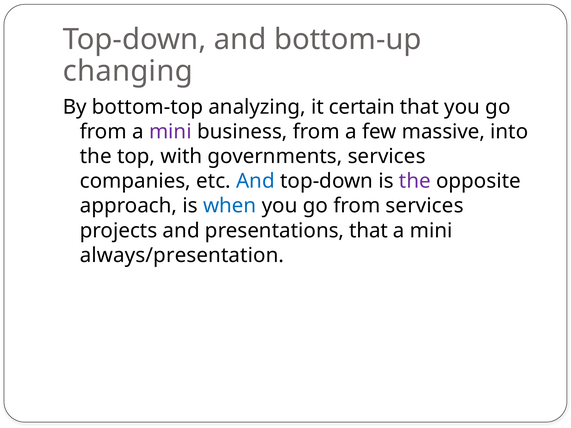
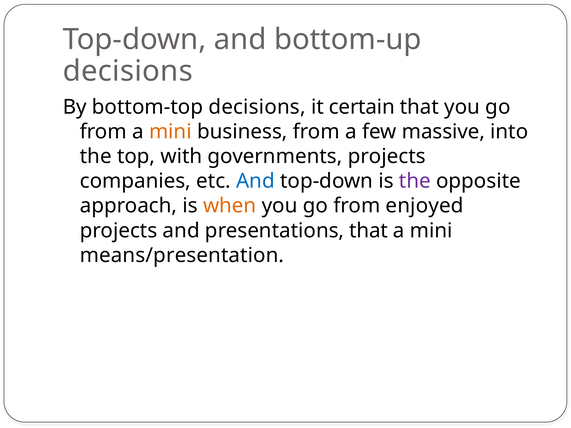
changing: changing -> decisions (128, 71)
bottom-top analyzing: analyzing -> decisions (257, 107)
mini colour: purple -> orange (170, 132)
governments services: services -> projects (387, 156)
when colour: blue -> orange (230, 206)
from services: services -> enjoyed (425, 206)
always/presentation: always/presentation -> means/presentation (182, 255)
